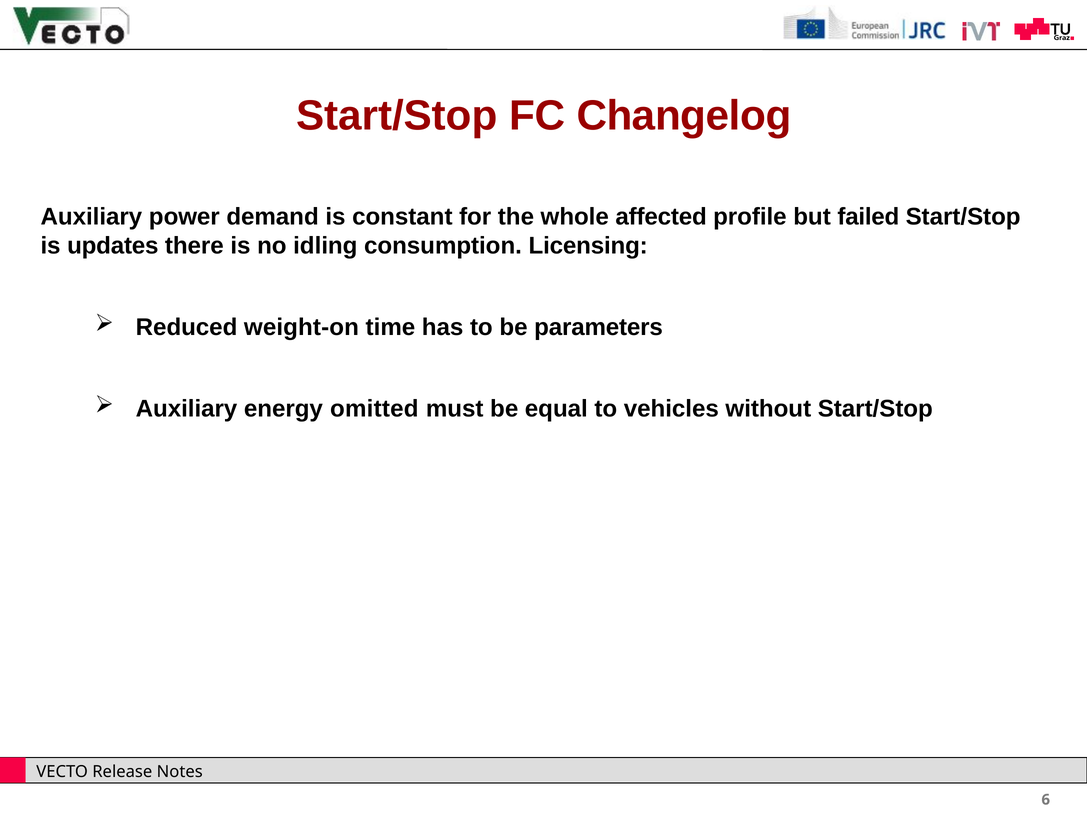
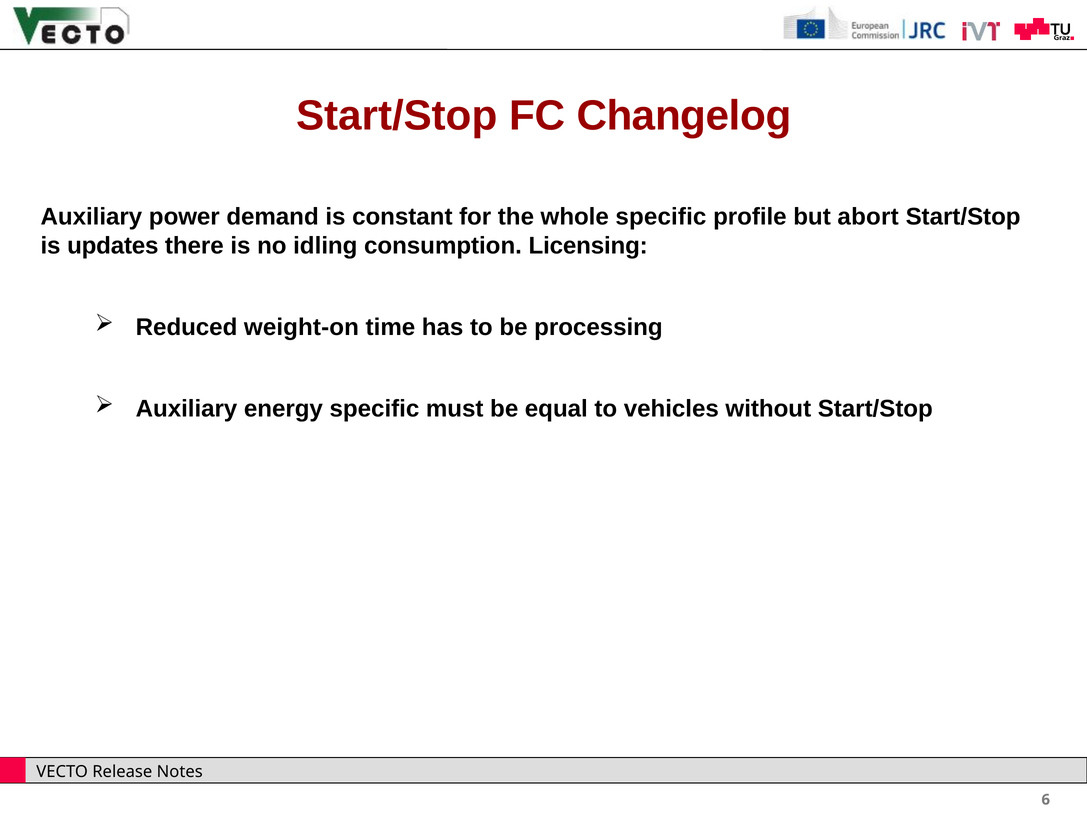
whole affected: affected -> specific (661, 217)
failed: failed -> abort (868, 217)
parameters: parameters -> processing (598, 327)
energy omitted: omitted -> specific (374, 409)
